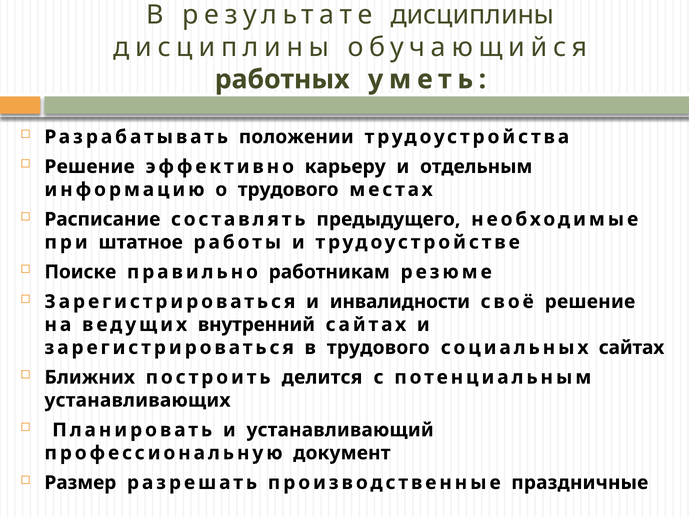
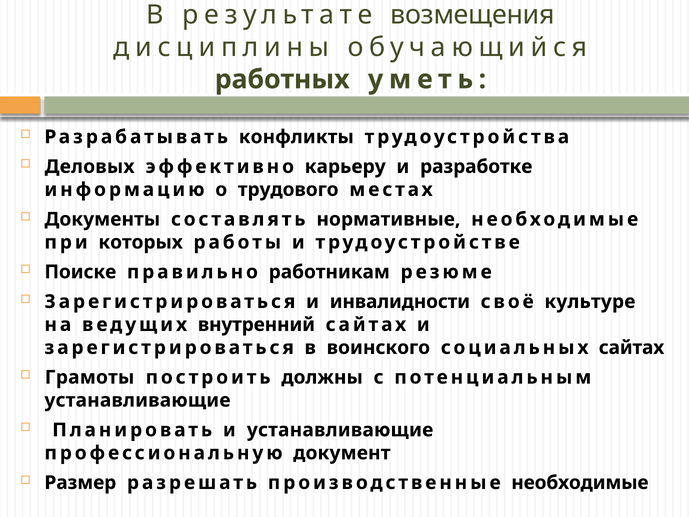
результате дисциплины: дисциплины -> возмещения (473, 15)
положении: положении -> конфликты (296, 137)
Решение: Решение -> Деловых (90, 167)
отдельным: отдельным -> разработке (476, 167)
Расписание: Расписание -> Документы (102, 219)
предыдущего: предыдущего -> нормативные (388, 219)
штатное: штатное -> которых (141, 242)
своё решение: решение -> культуре (590, 302)
в трудового: трудового -> воинского (378, 347)
Ближних: Ближних -> Грамоты (90, 377)
делится: делится -> должны (322, 377)
устанавливающих: устанавливающих -> устанавливающие (137, 400)
и устанавливающий: устанавливающий -> устанавливающие (340, 430)
производственные праздничные: праздничные -> необходимые (580, 482)
